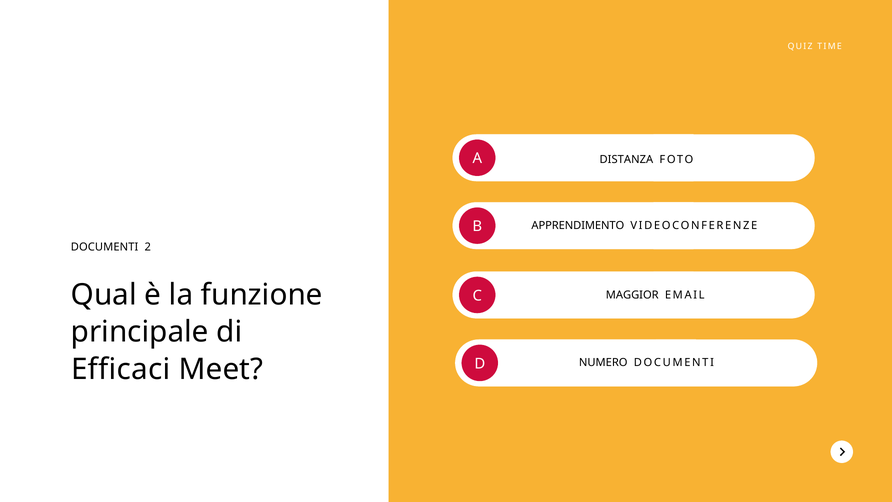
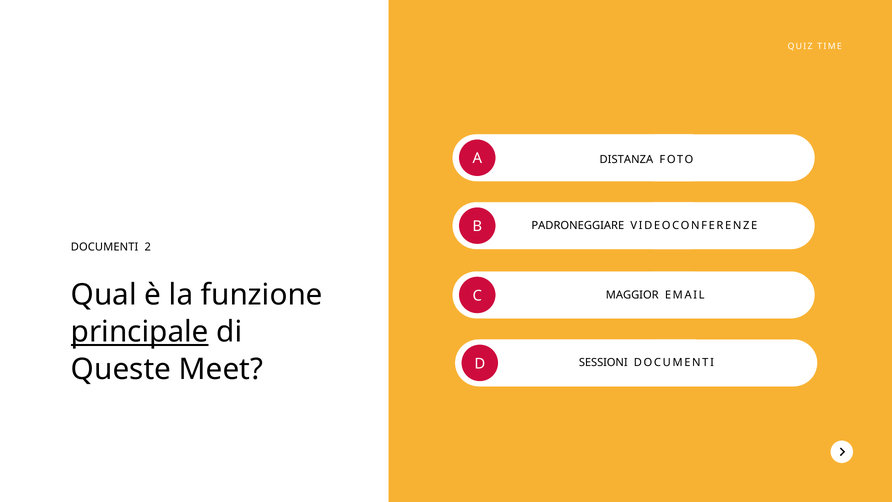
APPRENDIMENTO: APPRENDIMENTO -> PADRONEGGIARE (578, 225)
principale underline: none -> present (140, 332)
NUMERO: NUMERO -> SESSIONI (603, 363)
Efficaci: Efficaci -> Queste (121, 369)
